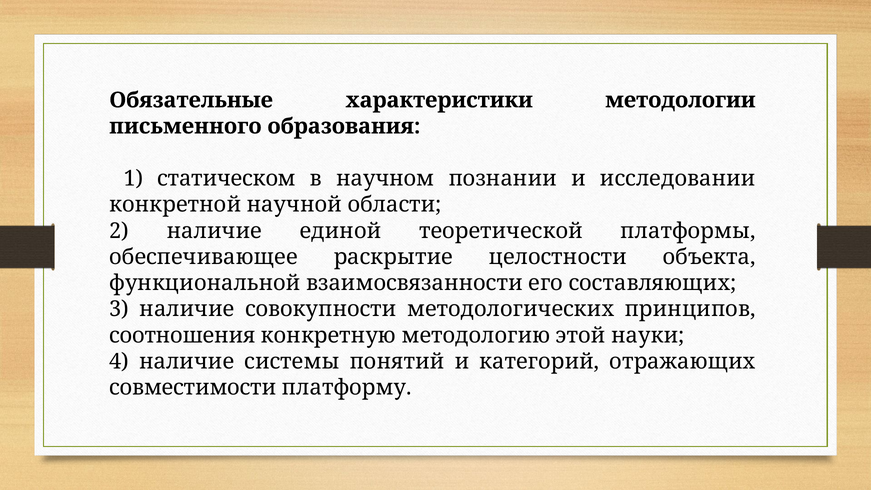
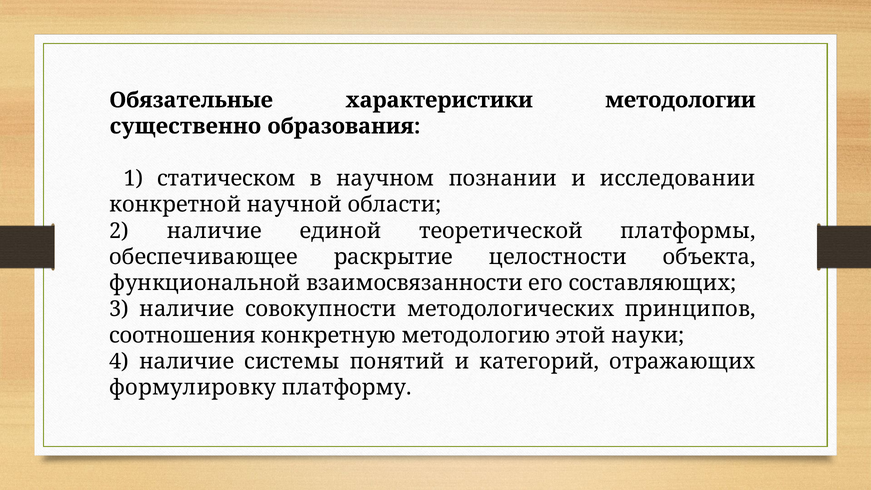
письменного: письменного -> существенно (185, 126)
совместимости: совместимости -> формулировку (193, 388)
